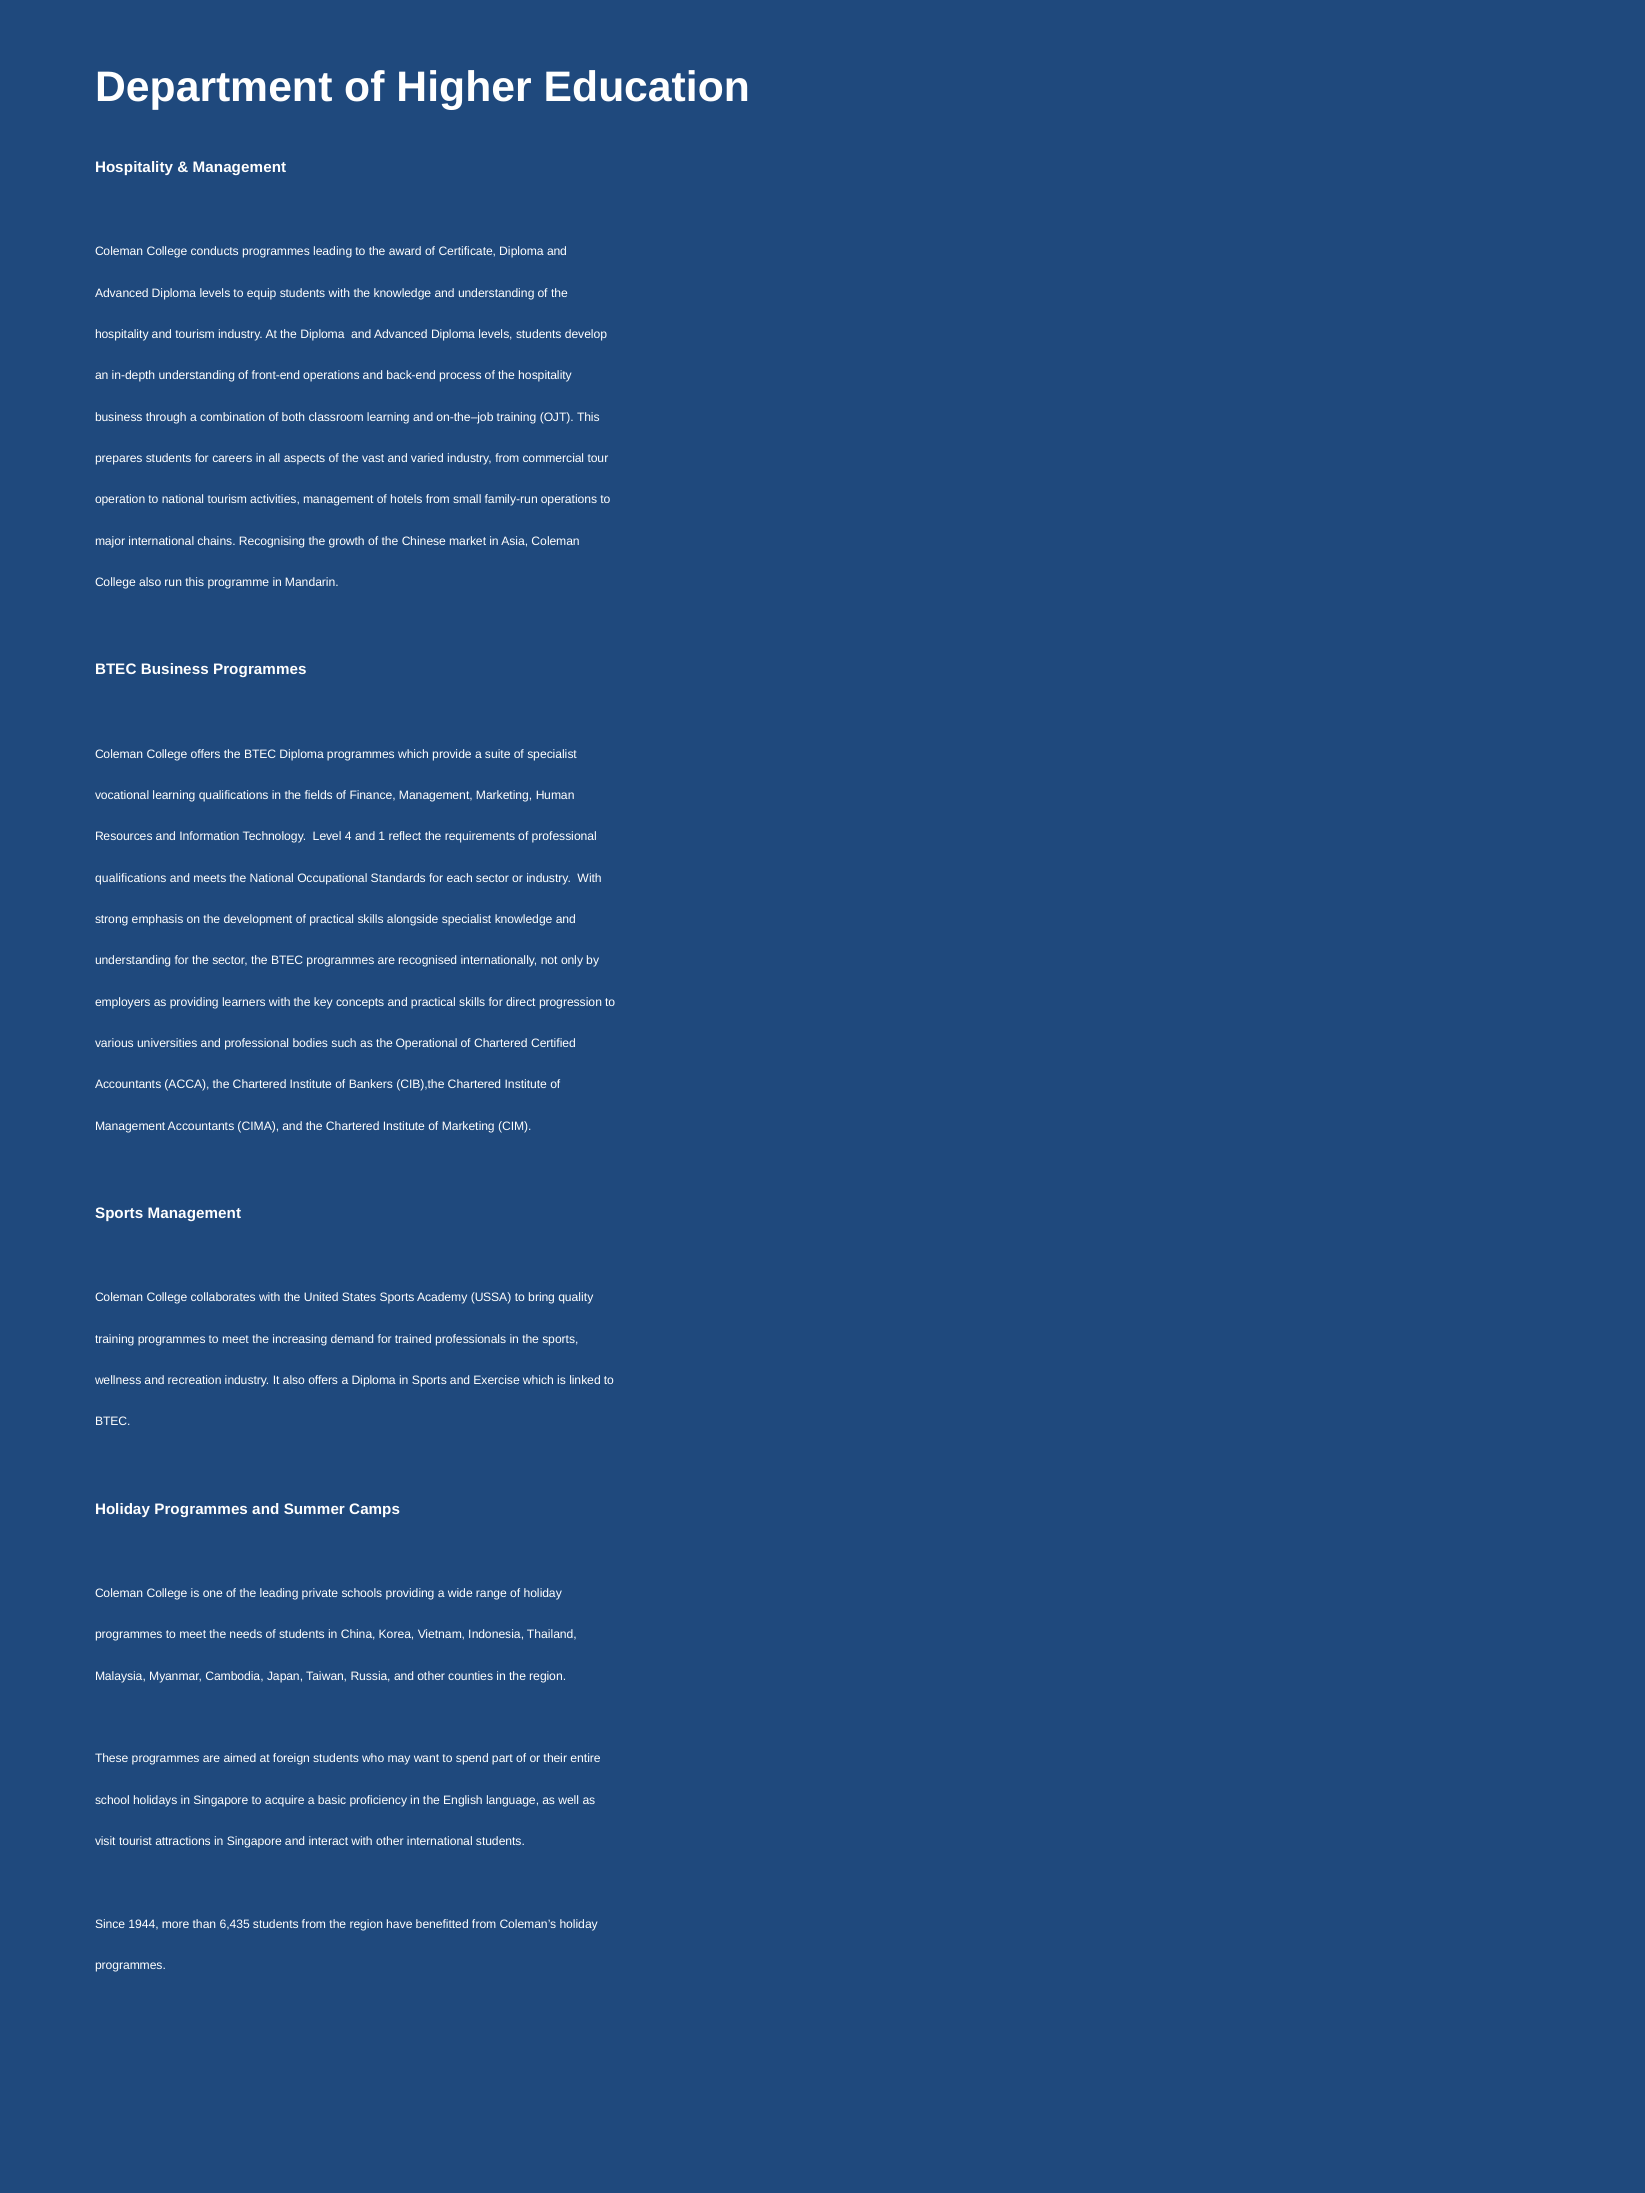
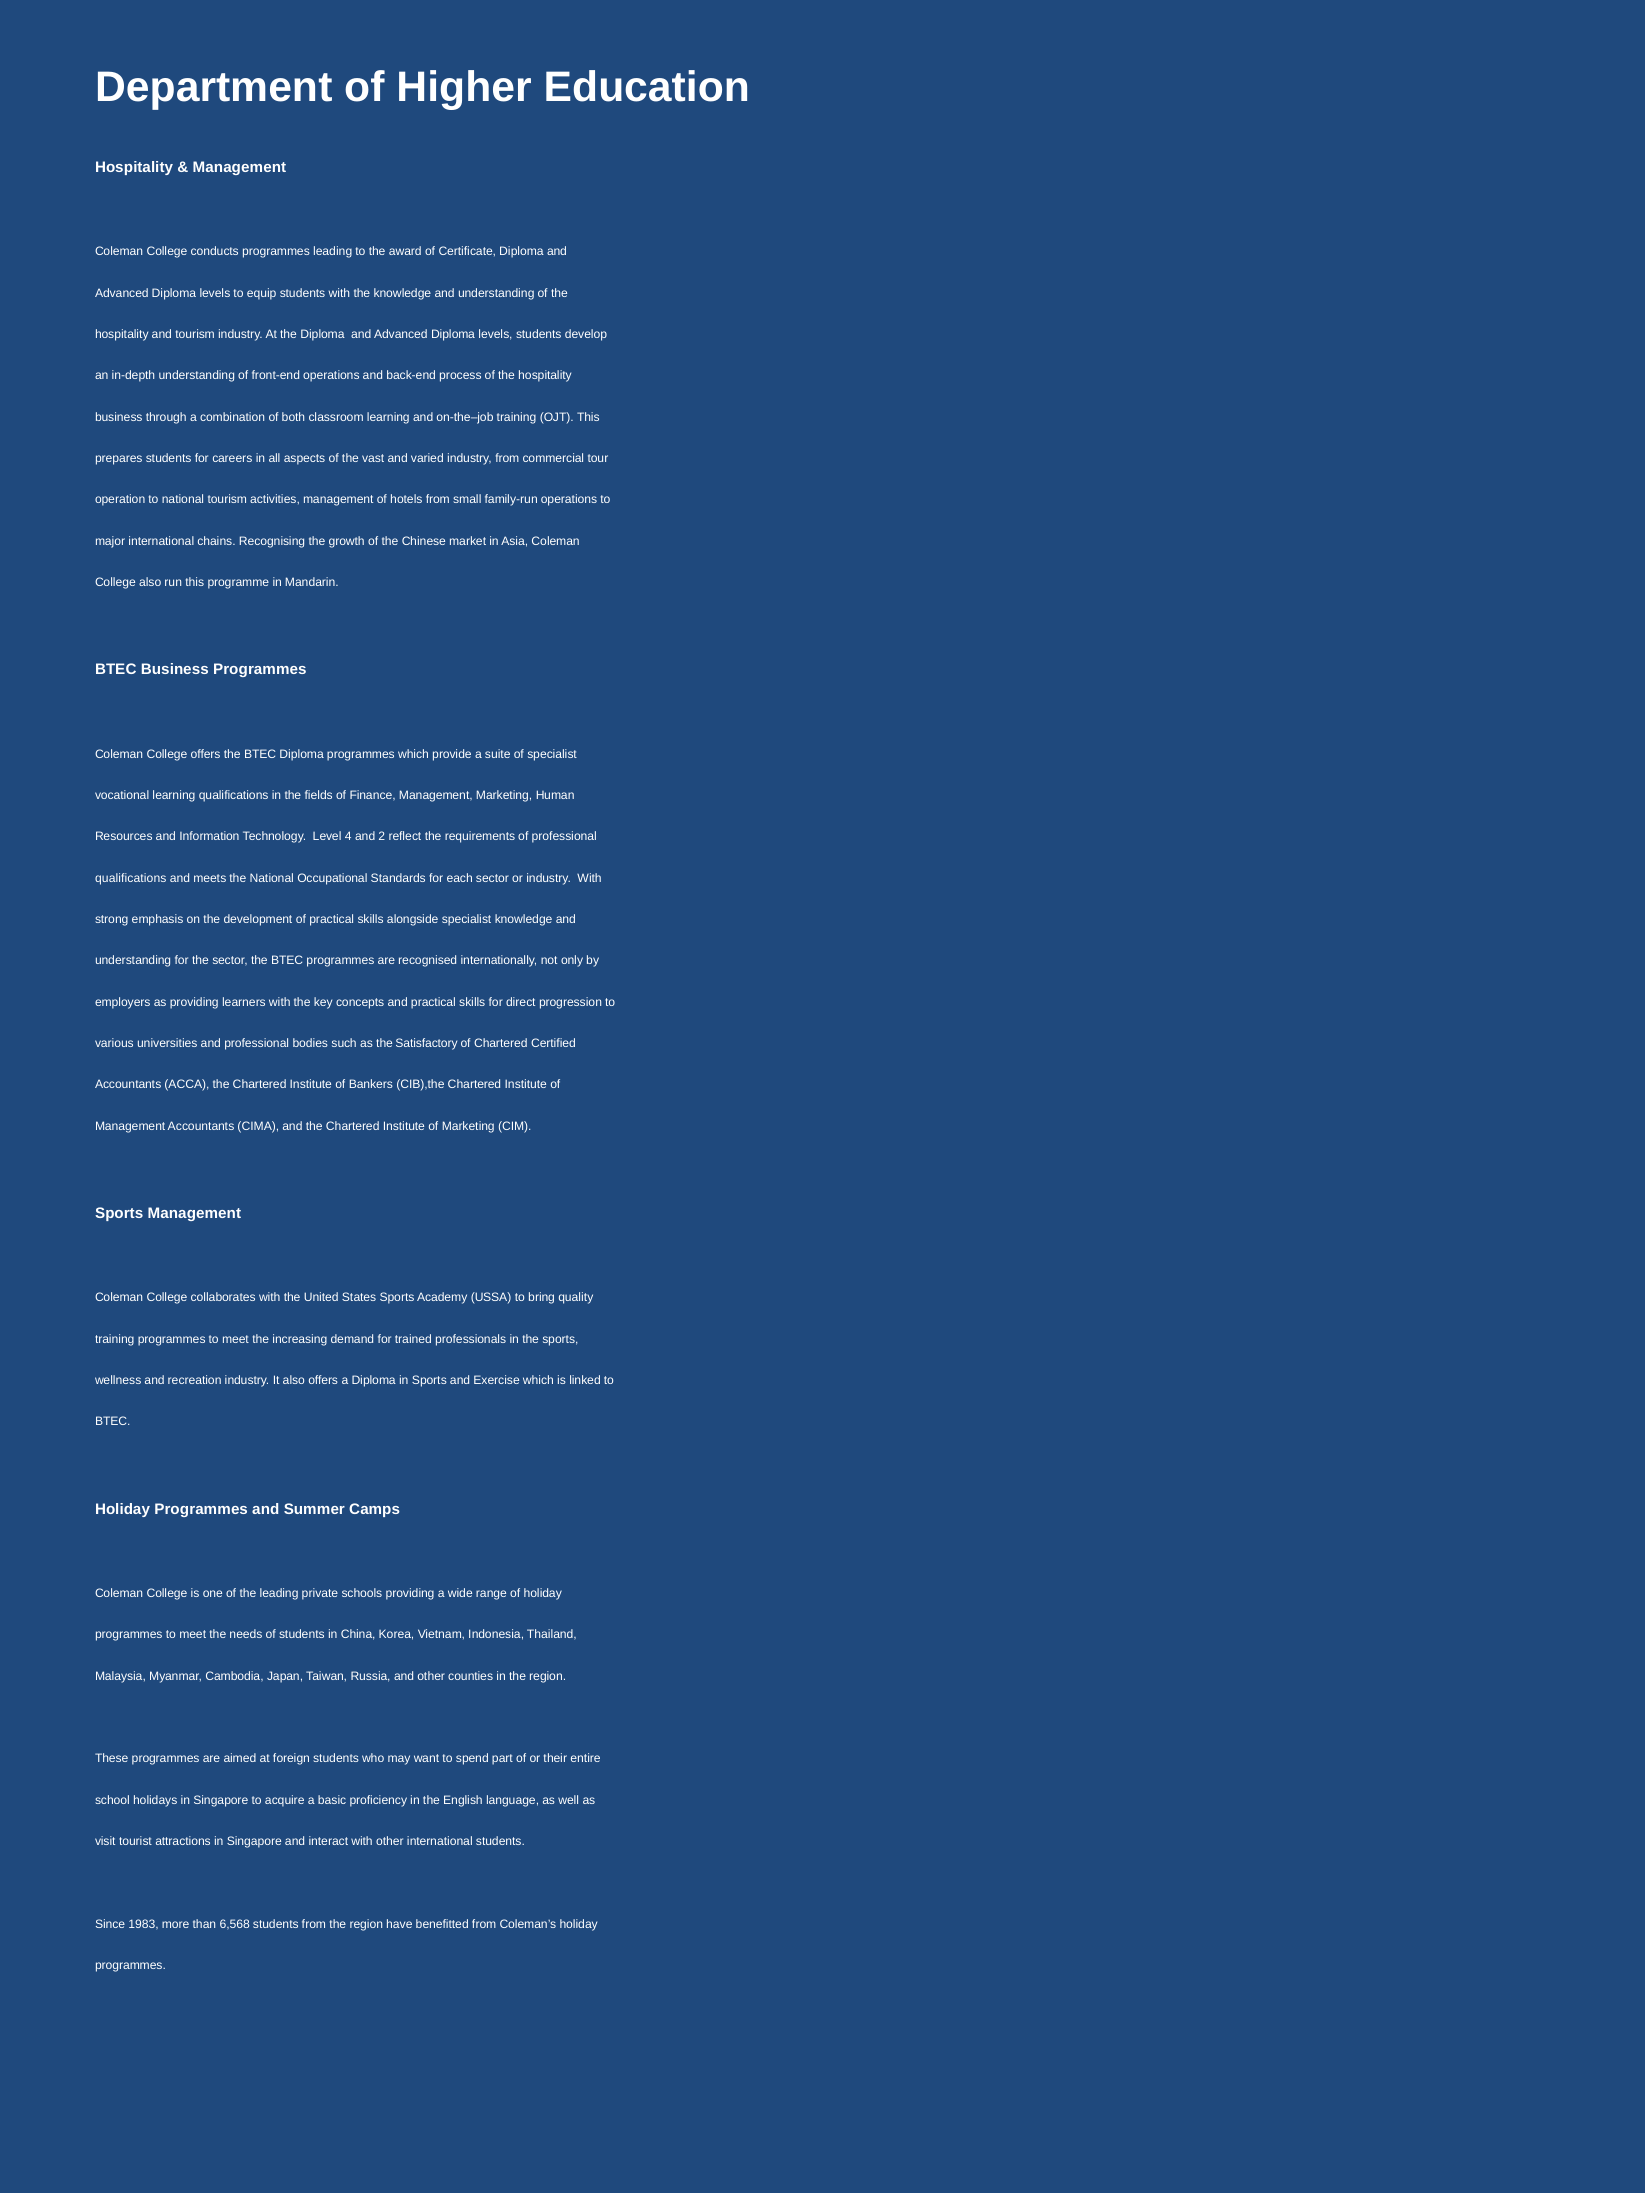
1: 1 -> 2 (382, 837)
Operational: Operational -> Satisfactory (427, 1044)
1944: 1944 -> 1983 (144, 1925)
6,435: 6,435 -> 6,568 (235, 1925)
